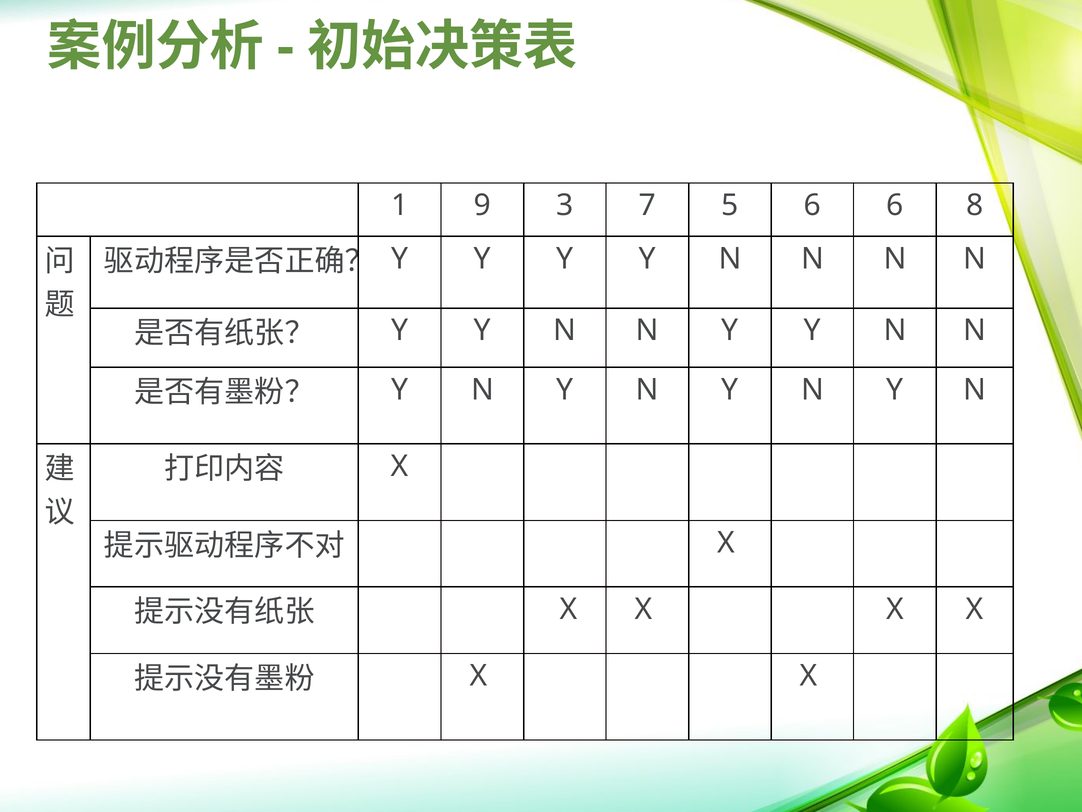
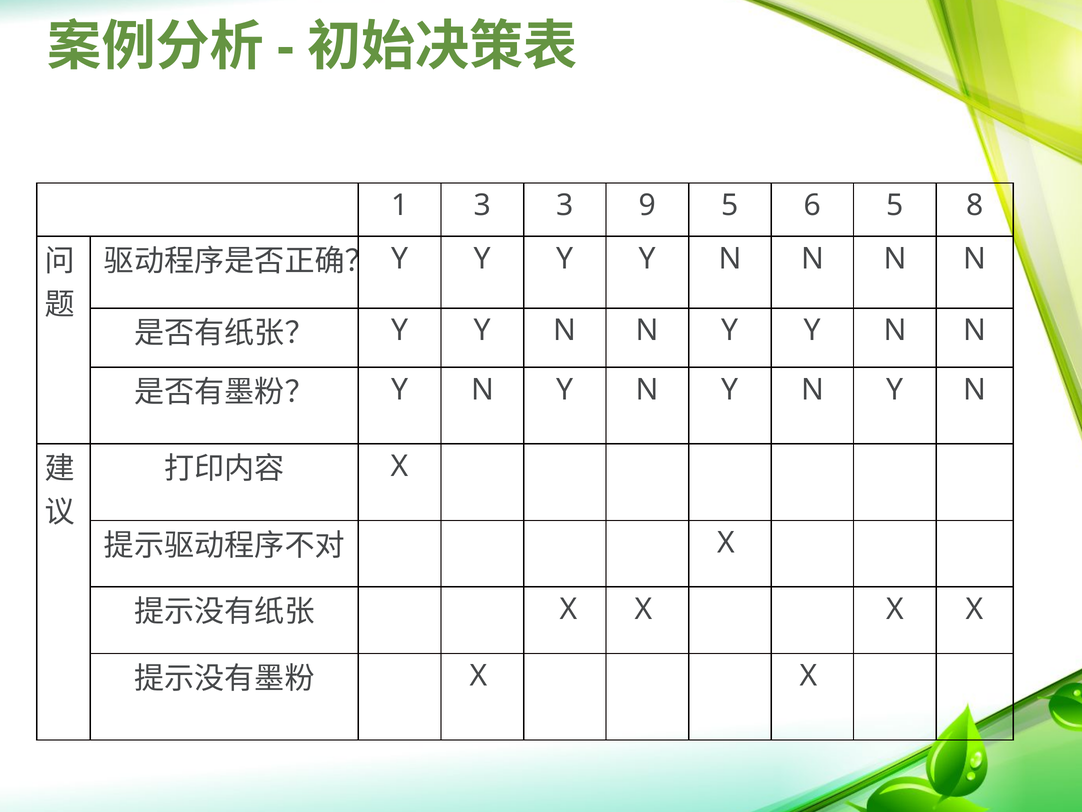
1 9: 9 -> 3 (482, 205)
7: 7 -> 9 (647, 205)
6 6: 6 -> 5 (895, 205)
